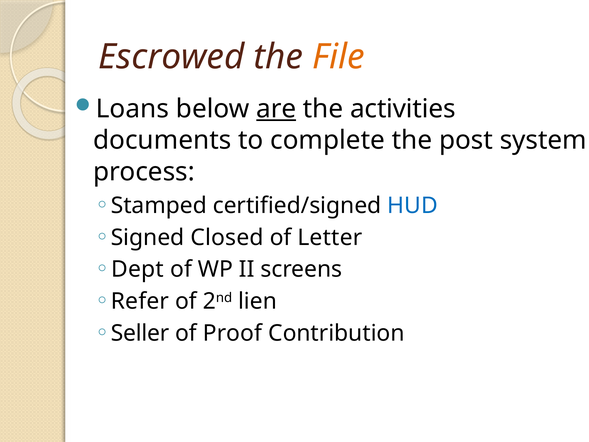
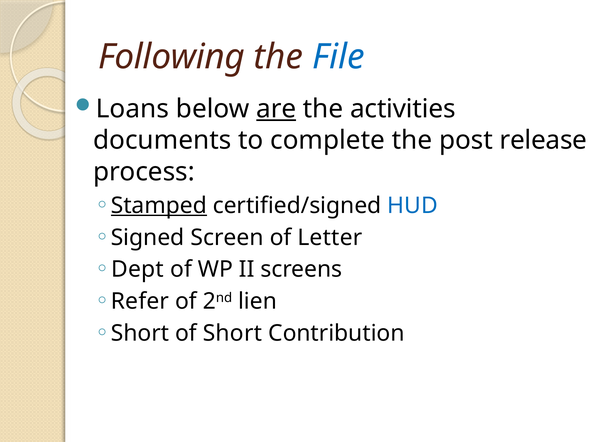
Escrowed: Escrowed -> Following (172, 57)
File colour: orange -> blue (338, 57)
system: system -> release (543, 140)
Stamped underline: none -> present (159, 205)
Closed: Closed -> Screen (227, 237)
Seller: Seller -> Short (140, 333)
of Proof: Proof -> Short (232, 333)
